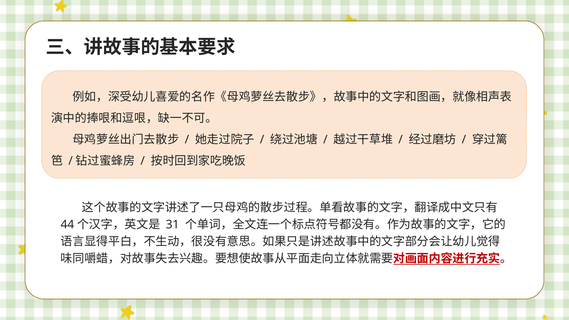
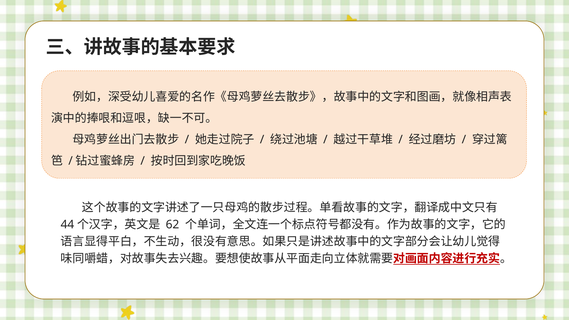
31: 31 -> 62 (172, 225)
